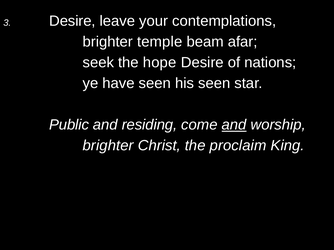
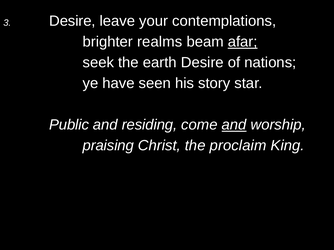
temple: temple -> realms (160, 42)
afar underline: none -> present (243, 42)
hope: hope -> earth (160, 63)
his seen: seen -> story (214, 83)
brighter: brighter -> praising (108, 146)
